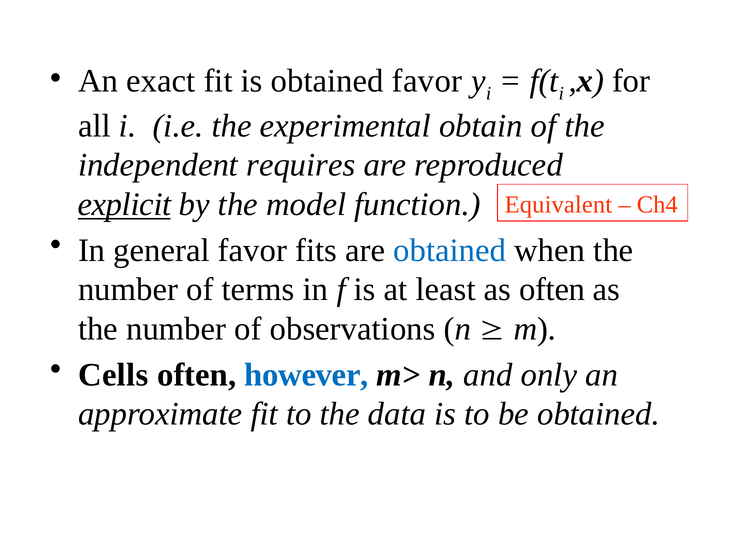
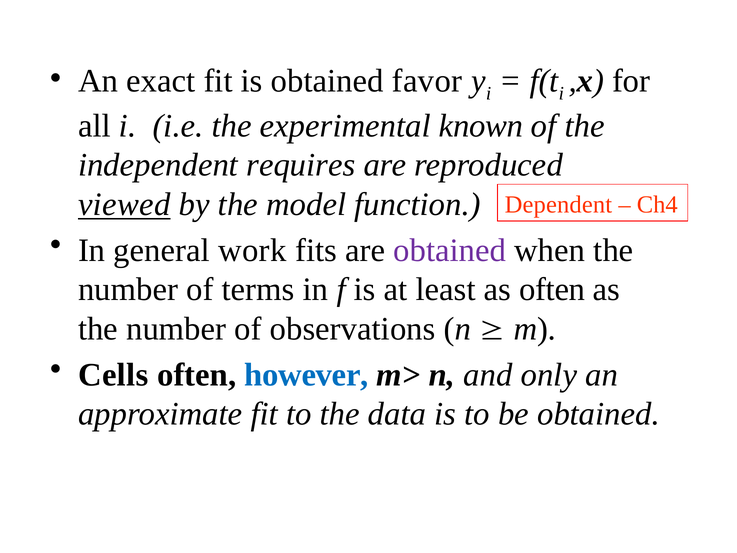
obtain: obtain -> known (481, 126)
explicit: explicit -> viewed (124, 204)
Equivalent: Equivalent -> Dependent (558, 204)
general favor: favor -> work (252, 250)
obtained colour: blue -> purple (450, 250)
